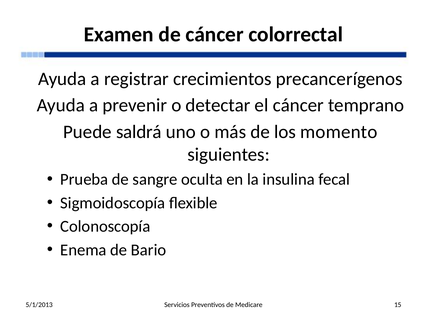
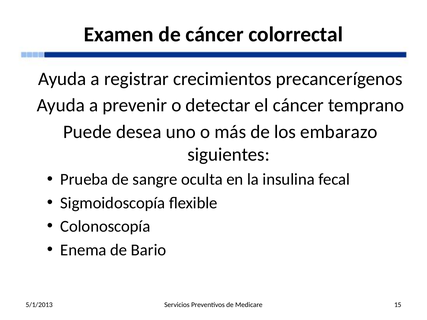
saldrá: saldrá -> desea (139, 132)
momento: momento -> embarazo (339, 132)
